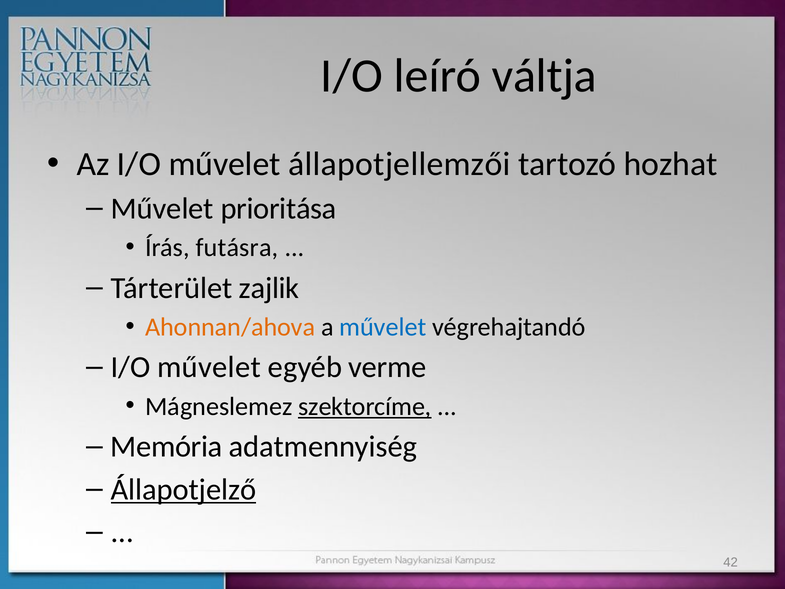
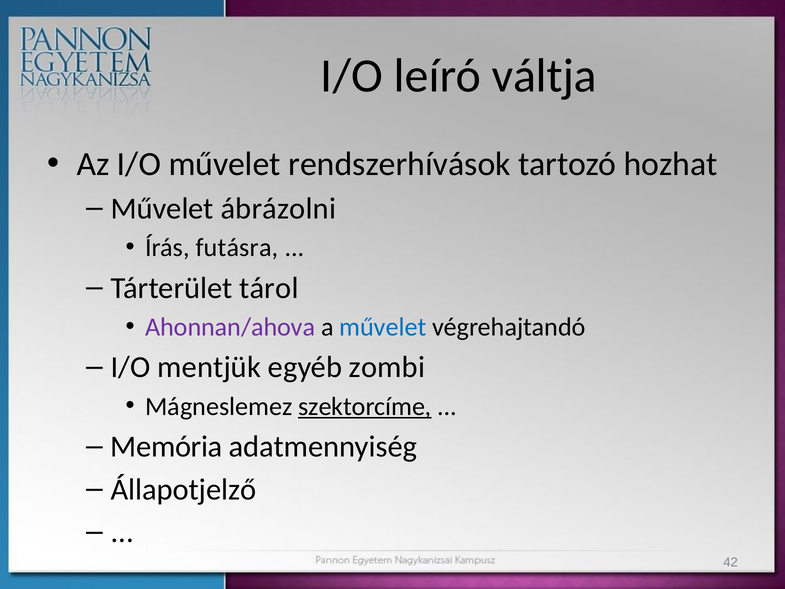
állapotjellemzői: állapotjellemzői -> rendszerhívások (399, 164)
prioritása: prioritása -> ábrázolni (278, 208)
zajlik: zajlik -> tárol (269, 288)
Ahonnan/ahova colour: orange -> purple (230, 327)
művelet: művelet -> mentjük (209, 367)
verme: verme -> zombi (387, 367)
Állapotjelző underline: present -> none (184, 489)
